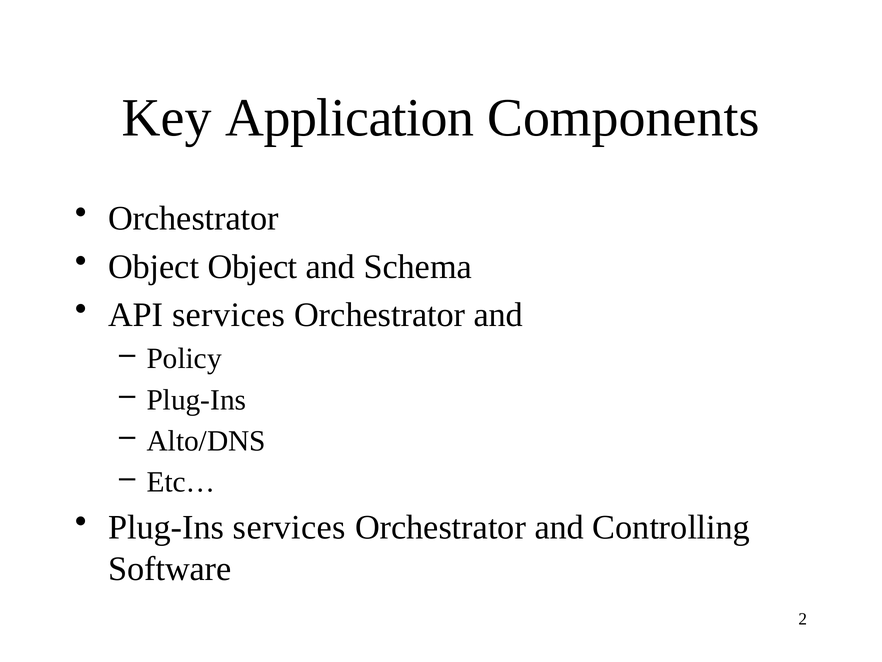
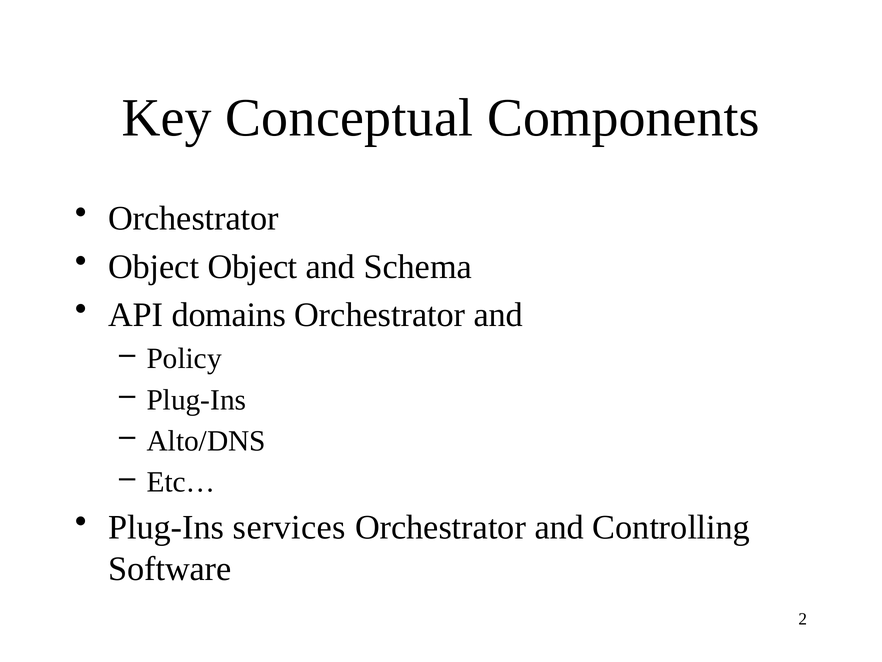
Application: Application -> Conceptual (349, 118)
API services: services -> domains (229, 315)
